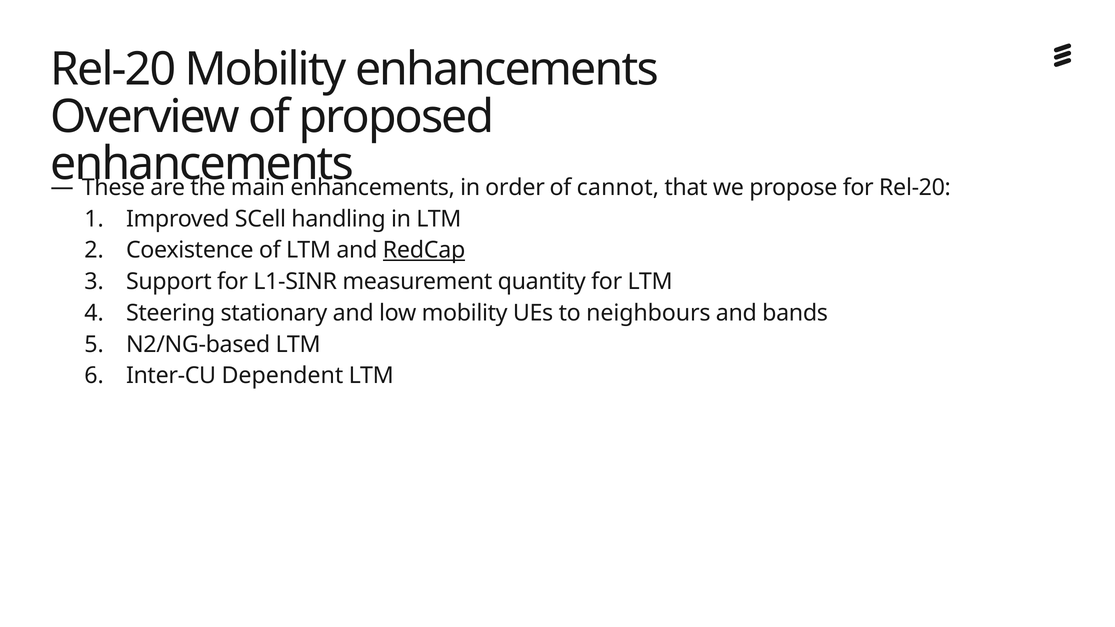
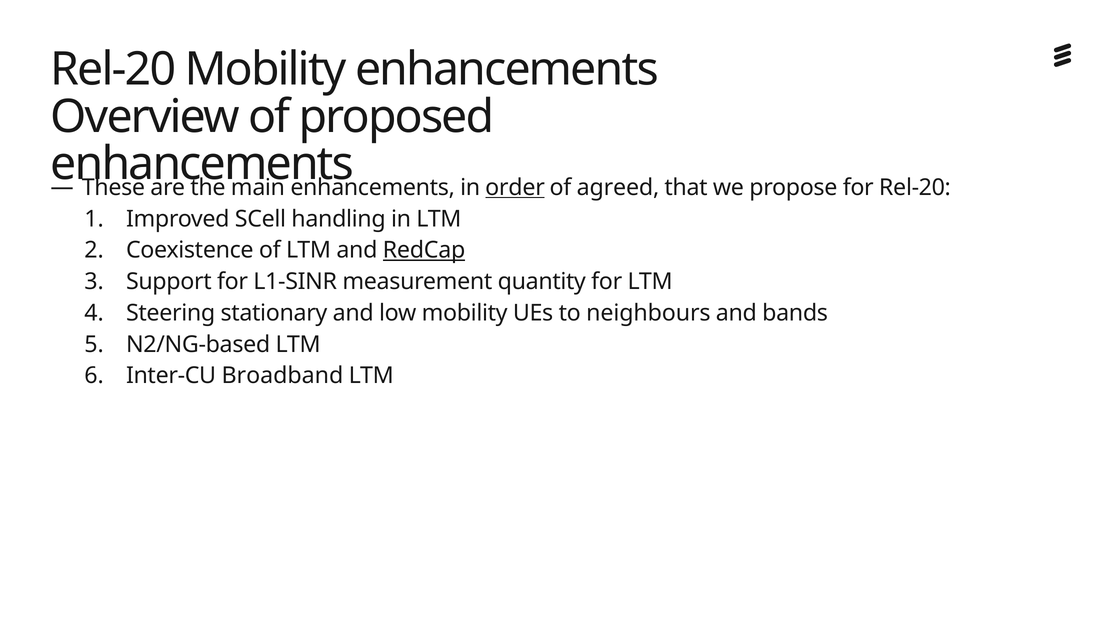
order underline: none -> present (515, 188)
cannot: cannot -> agreed (618, 188)
Dependent: Dependent -> Broadband (282, 376)
